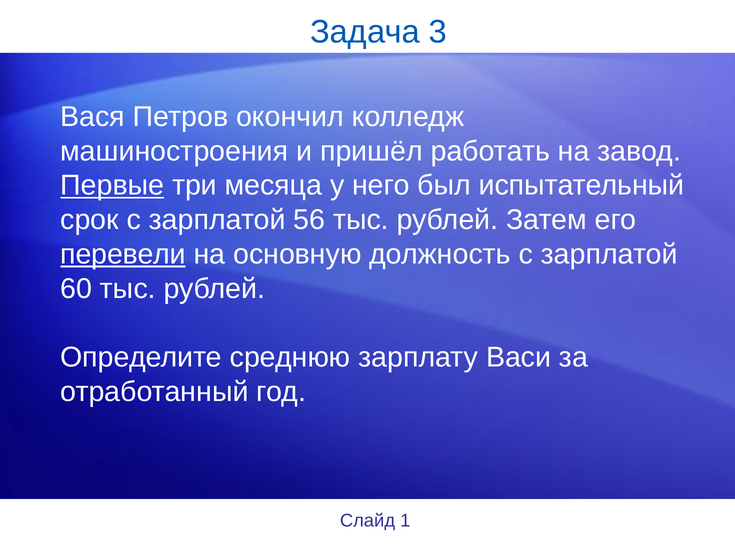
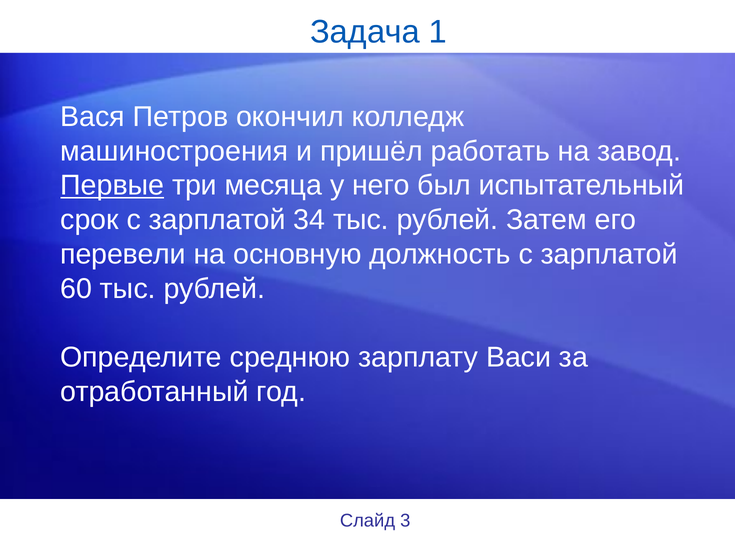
3: 3 -> 1 (438, 32)
56: 56 -> 34 (309, 220)
перевели underline: present -> none (123, 254)
1: 1 -> 3 (405, 520)
